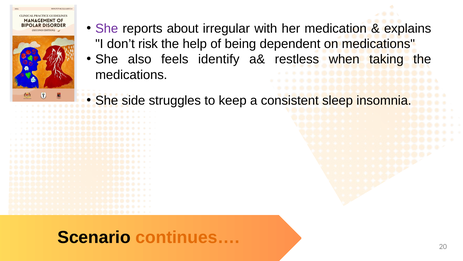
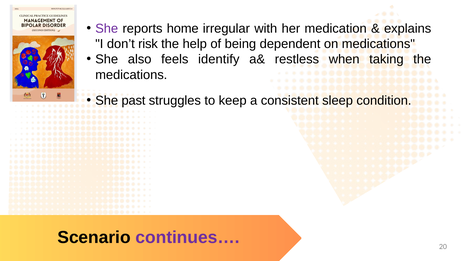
about: about -> home (183, 28)
side: side -> past (134, 100)
insomnia: insomnia -> condition (384, 100)
continues… colour: orange -> purple (188, 237)
